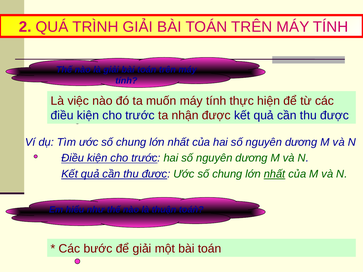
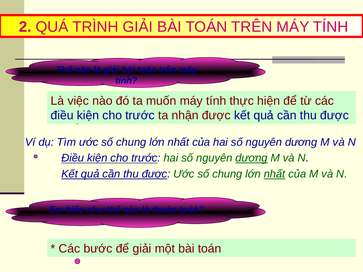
dương underline: none -> present (252, 158)
